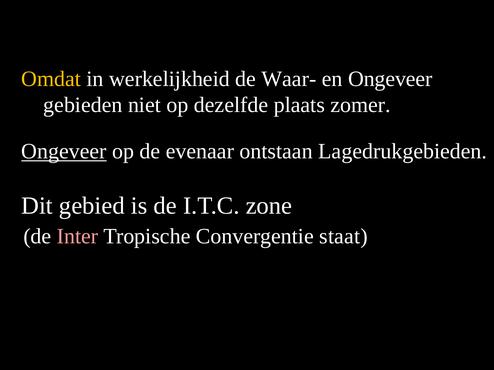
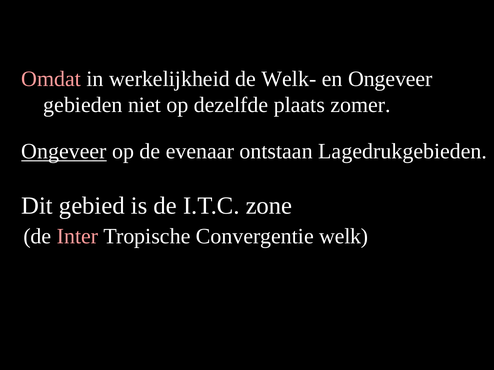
Omdat colour: yellow -> pink (51, 79)
Waar-: Waar- -> Welk- (289, 79)
staat: staat -> welk (344, 236)
